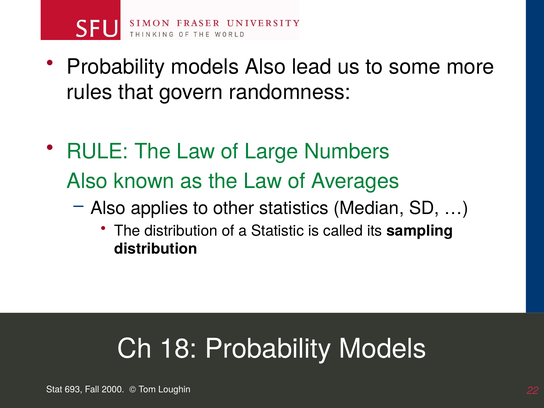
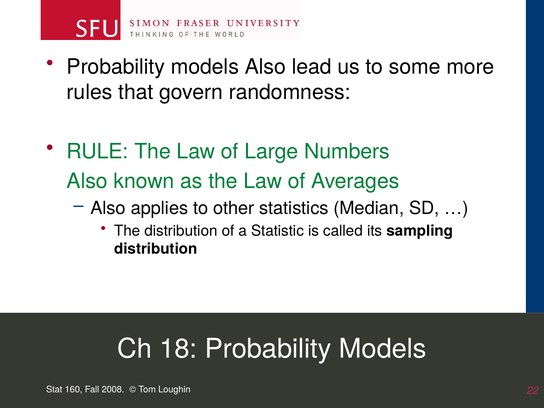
693: 693 -> 160 (74, 390)
2000: 2000 -> 2008 (113, 390)
